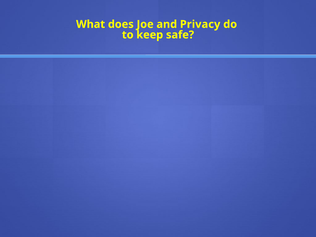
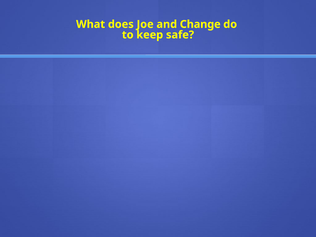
Privacy: Privacy -> Change (200, 24)
